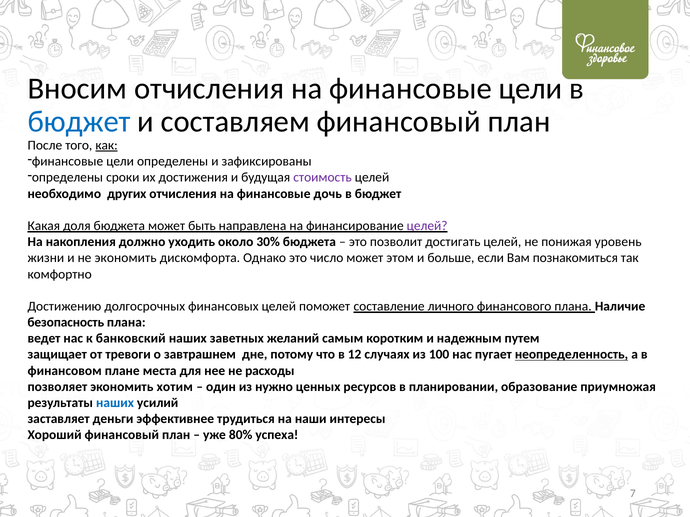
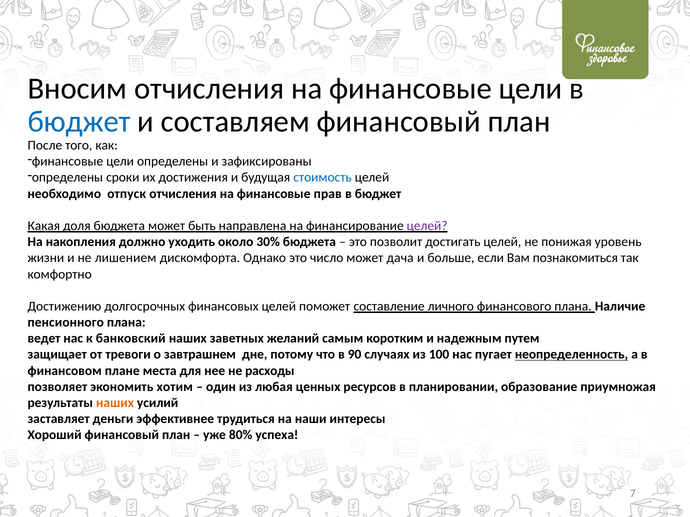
как underline: present -> none (107, 145)
стоимость colour: purple -> blue (323, 178)
других: других -> отпуск (127, 194)
дочь: дочь -> прав (328, 194)
не экономить: экономить -> лишением (126, 258)
этом: этом -> дача (400, 258)
безопасность: безопасность -> пенсионного (66, 323)
12: 12 -> 90 (355, 355)
нужно: нужно -> любая (274, 387)
наших colour: blue -> orange (115, 403)
